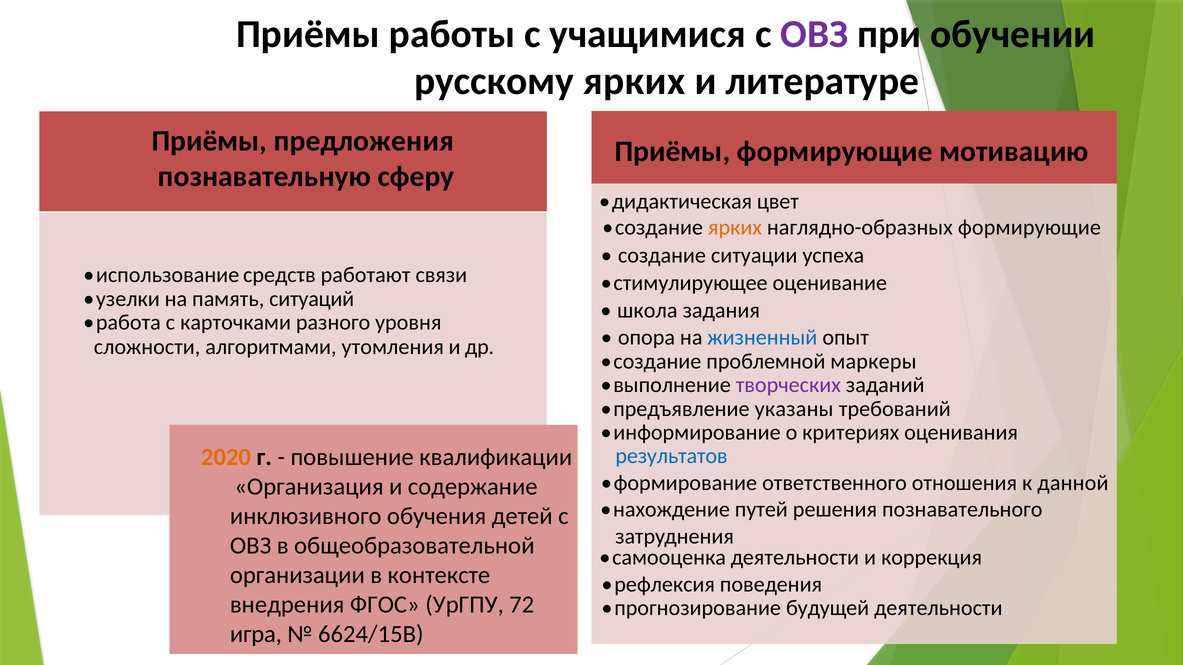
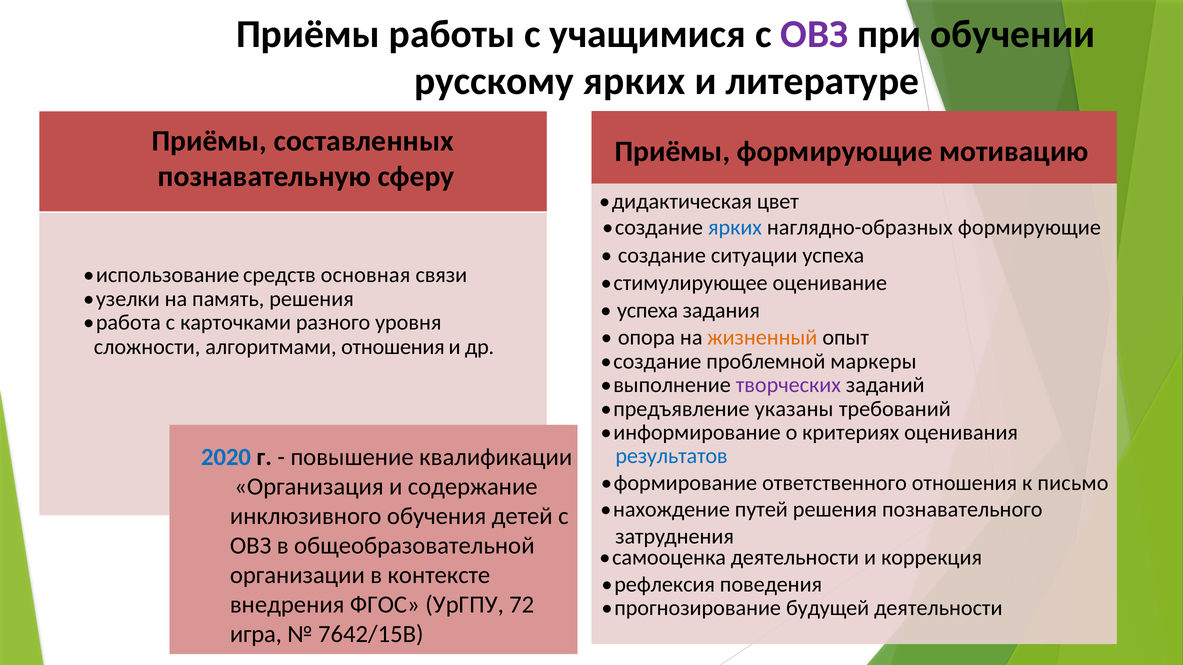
предложения: предложения -> составленных (364, 141)
ярких colour: orange -> blue (735, 228)
работают: работают -> основная (365, 275)
память ситуаций: ситуаций -> решения (312, 299)
школа: школа -> успеха (648, 311)
жизненный colour: blue -> orange (762, 338)
алгоритмами утомления: утомления -> отношения (393, 347)
2020 colour: orange -> blue (226, 457)
данной: данной -> письмо (1073, 483)
6624/15В: 6624/15В -> 7642/15В (371, 635)
